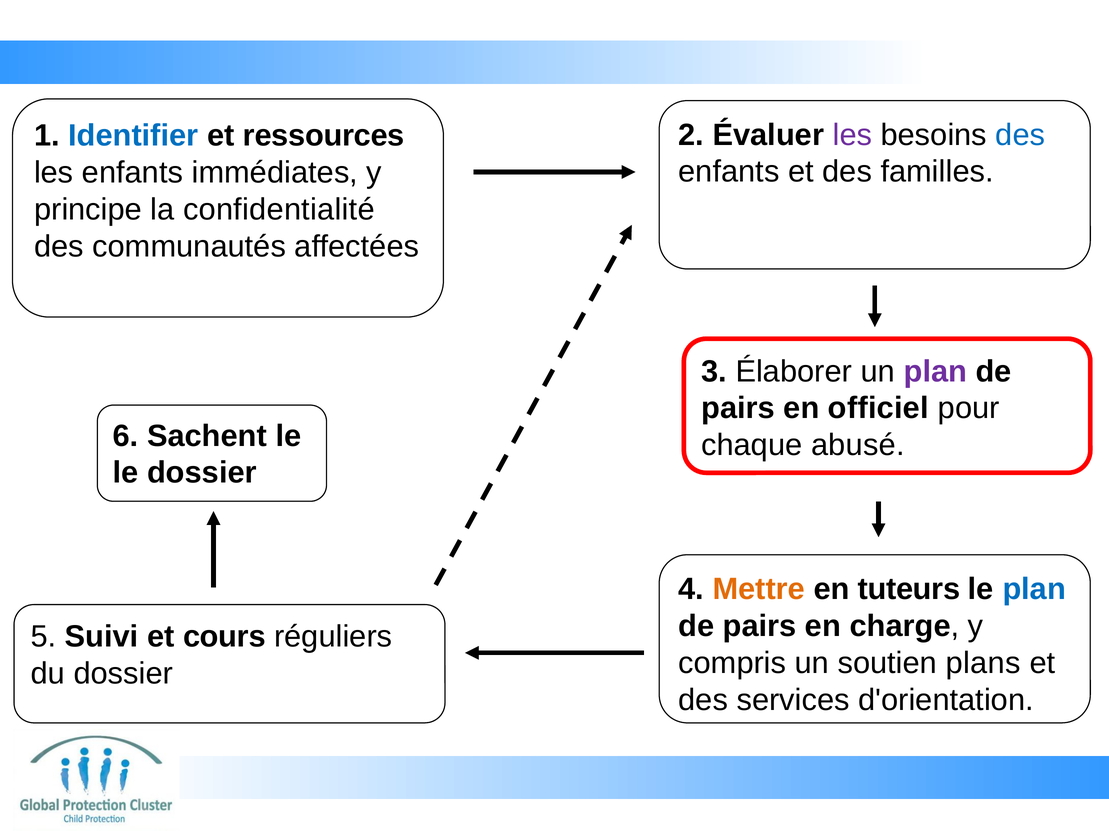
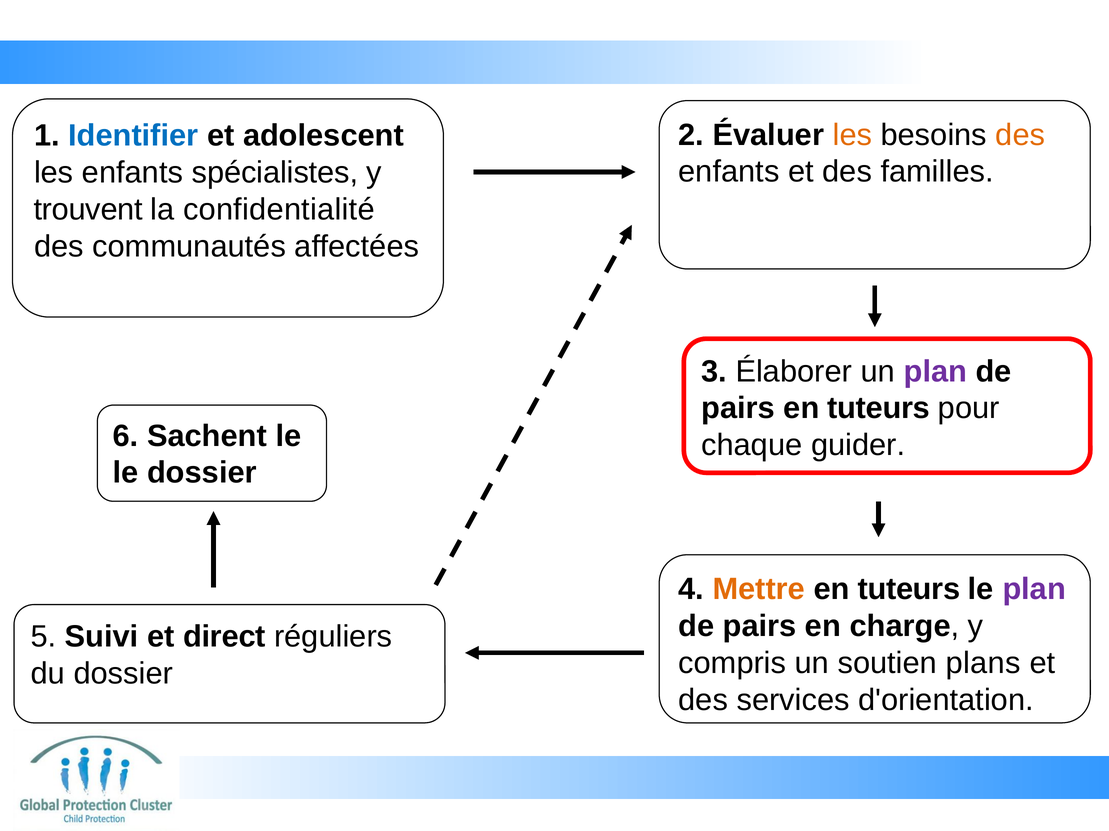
les colour: purple -> orange (852, 135)
des colour: blue -> orange (1020, 135)
ressources: ressources -> adolescent (324, 136)
immédiates: immédiates -> spécialistes (275, 173)
principe: principe -> trouvent (88, 210)
officiel: officiel -> tuteurs (879, 409)
abusé: abusé -> guider (858, 446)
plan colour: blue -> purple (1034, 590)
cours: cours -> direct (224, 637)
